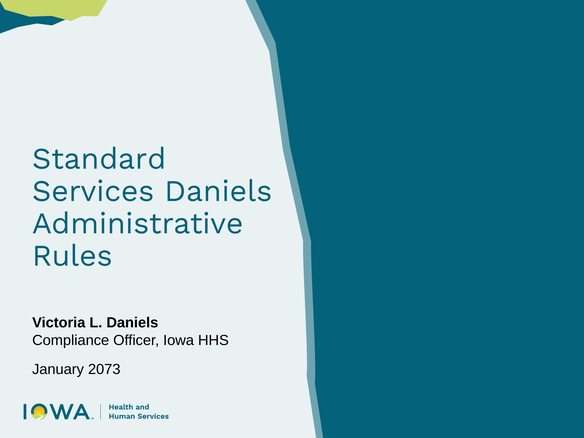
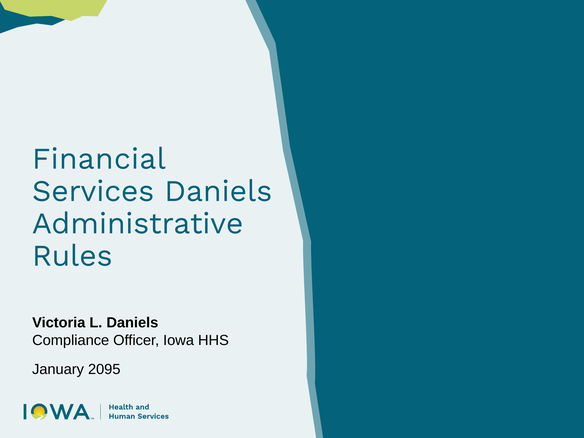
Standard: Standard -> Financial (99, 159)
2073: 2073 -> 2095 (104, 369)
